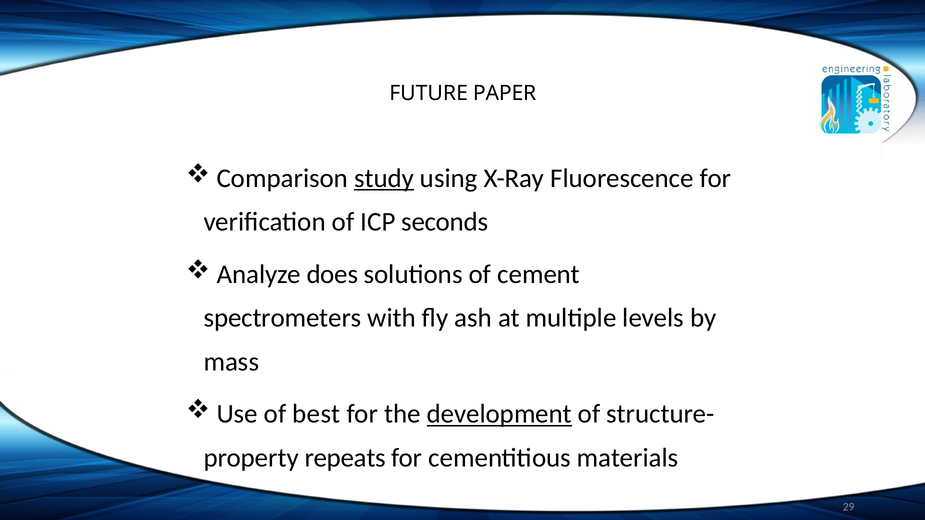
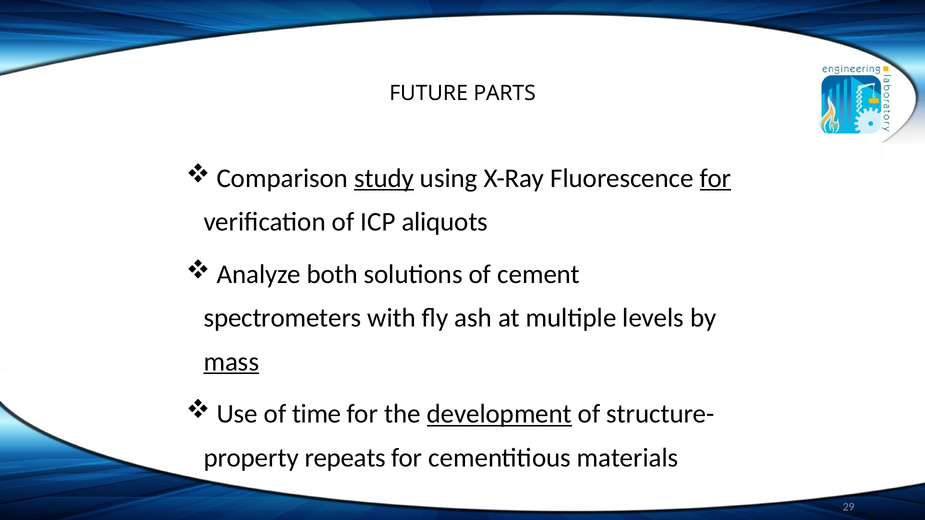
PAPER: PAPER -> PARTS (505, 94)
for underline: none -> present (716, 178)
seconds: seconds -> aliquots (445, 222)
does: does -> both (332, 274)
mass underline: none -> present (231, 362)
best: best -> time (317, 414)
